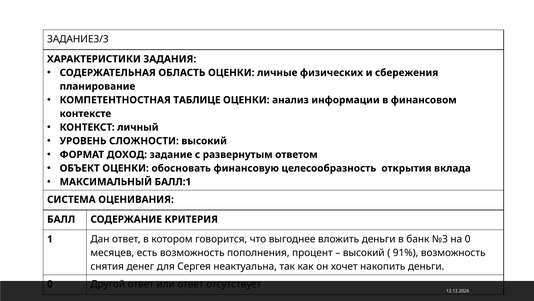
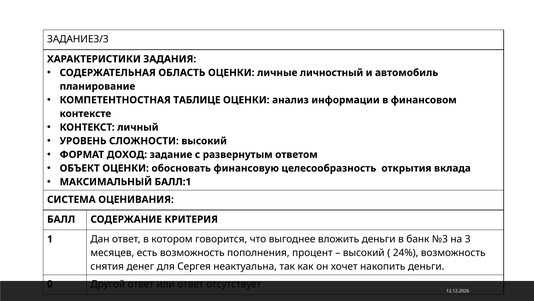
физических: физических -> личностный (332, 73)
сбережения: сбережения -> автомобиль (407, 73)
на 0: 0 -> 3 (468, 239)
91%: 91% -> 24% (406, 252)
